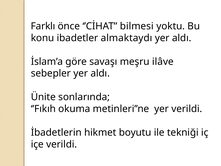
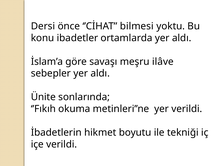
Farklı: Farklı -> Dersi (43, 26)
almaktaydı: almaktaydı -> ortamlarda (127, 38)
